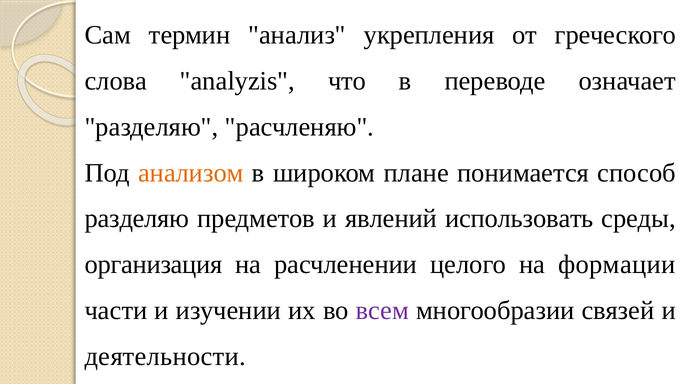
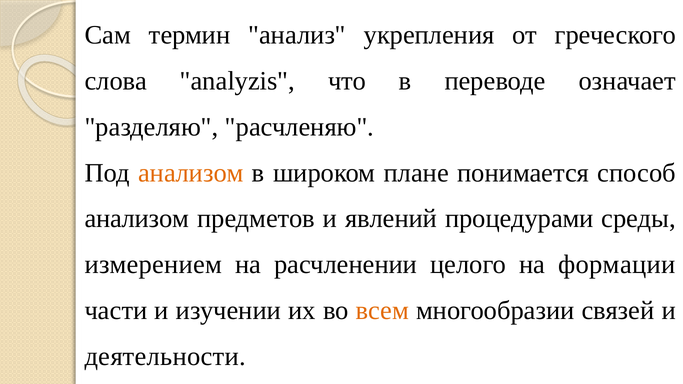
разделяю: разделяю -> анализом (137, 219)
использовать: использовать -> процедурами (519, 219)
организация: организация -> измерением (153, 265)
всем colour: purple -> orange (382, 311)
